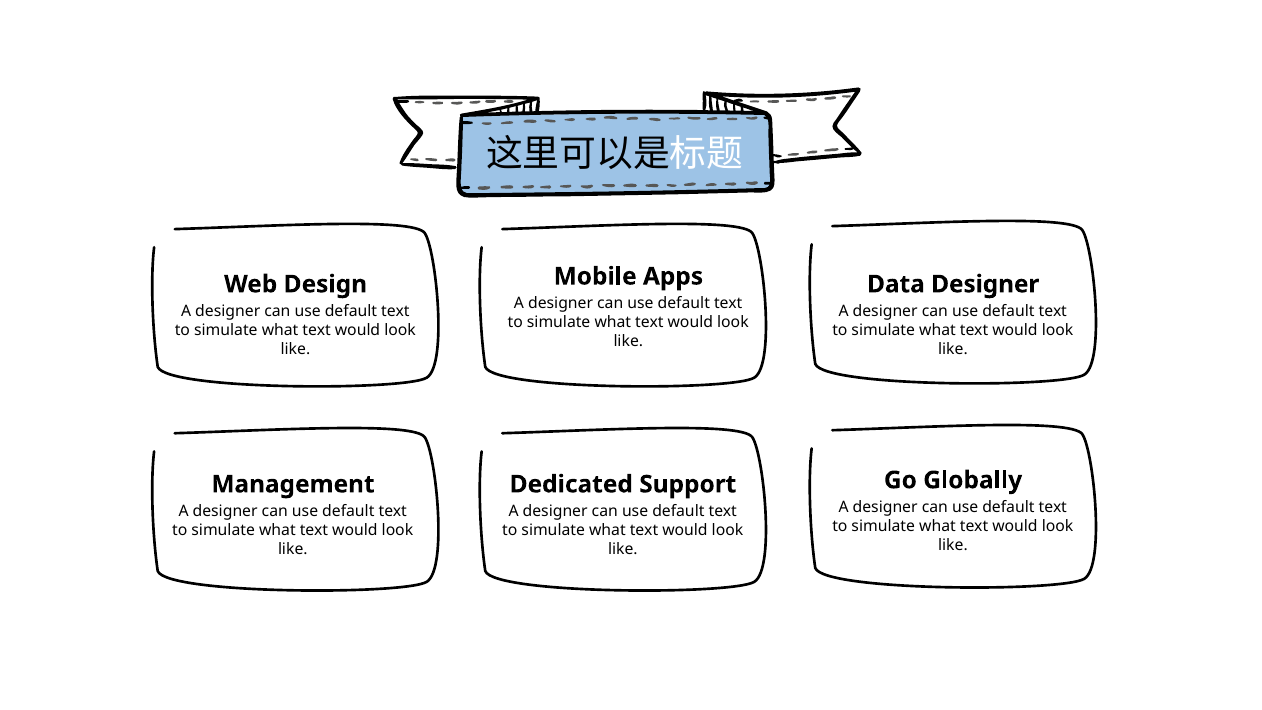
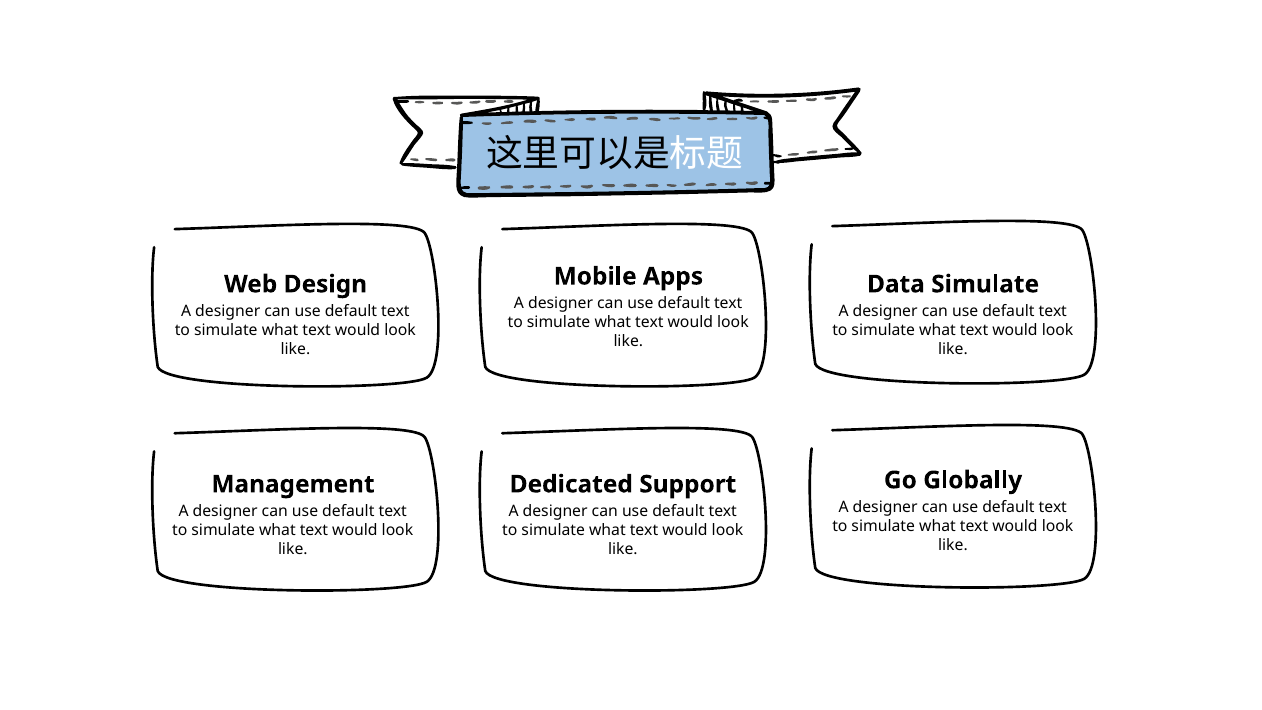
Data Designer: Designer -> Simulate (985, 284)
